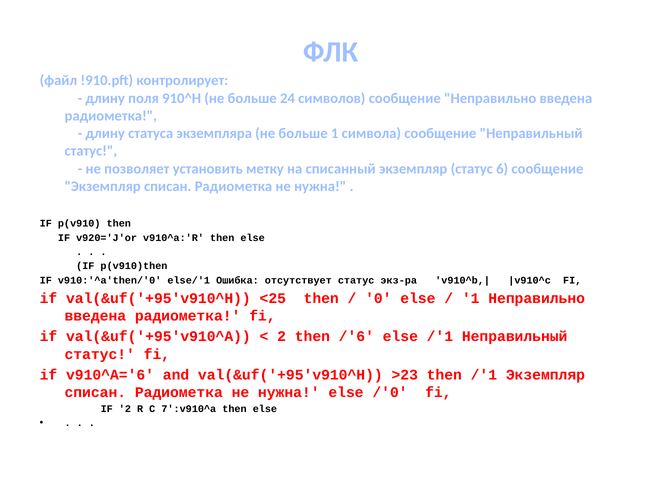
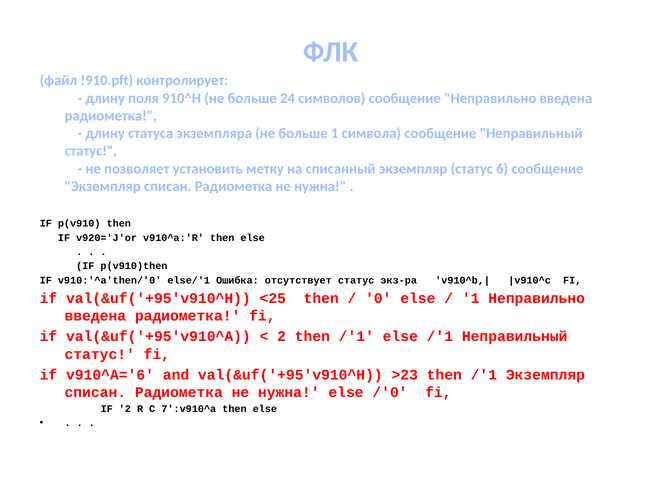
2 then /'6: /'6 -> /'1 (356, 337)
